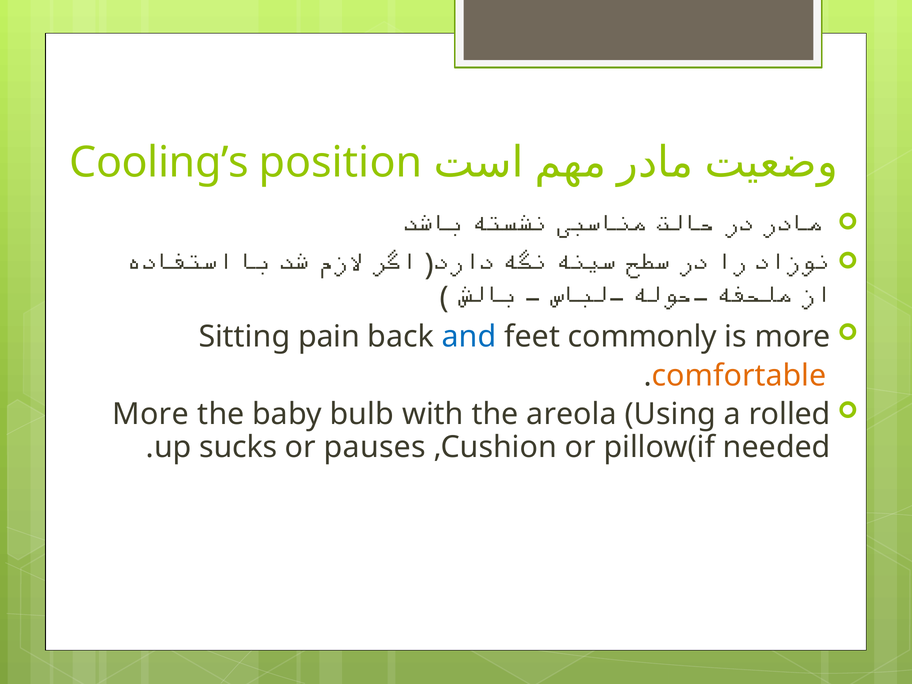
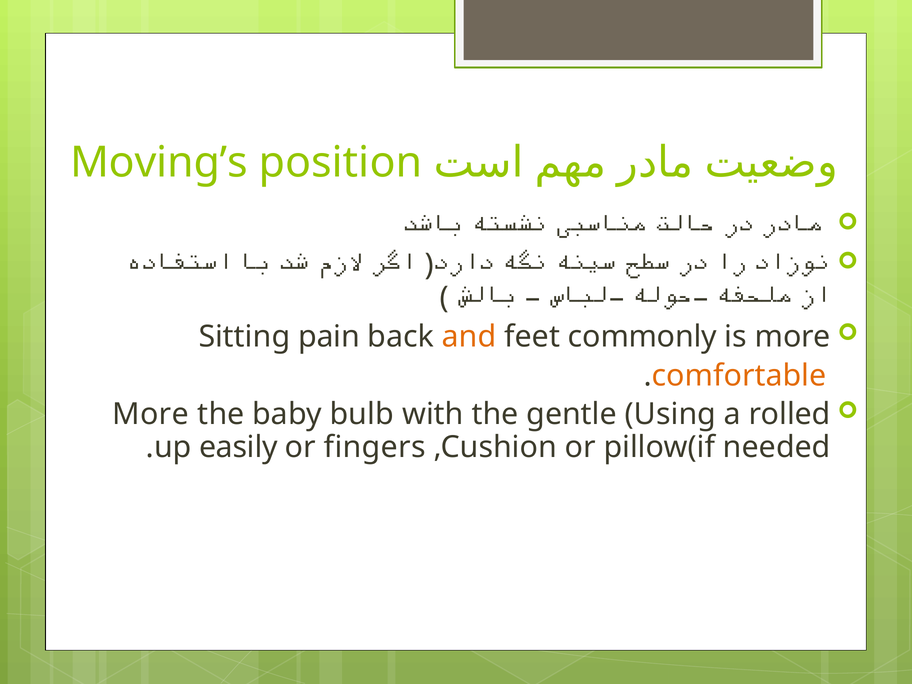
Cooling’s: Cooling’s -> Moving’s (159, 163)
and colour: blue -> orange (469, 337)
areola: areola -> gentle (572, 414)
sucks: sucks -> easily (238, 447)
pauses: pauses -> fingers (375, 447)
